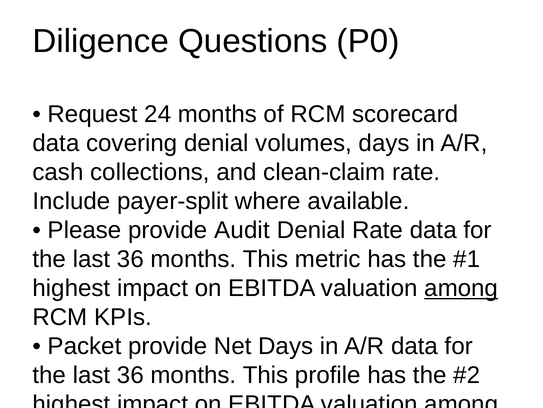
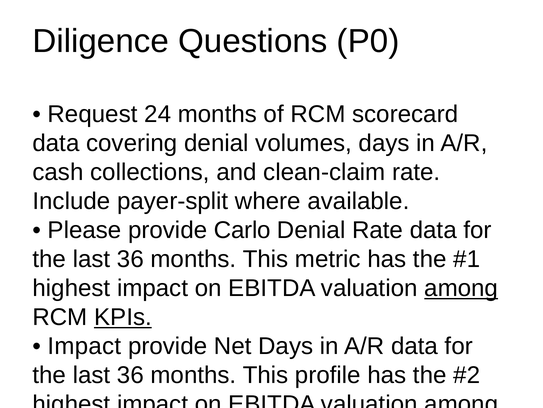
Audit: Audit -> Carlo (242, 230)
KPIs underline: none -> present (123, 317)
Packet: Packet -> Impact (84, 346)
